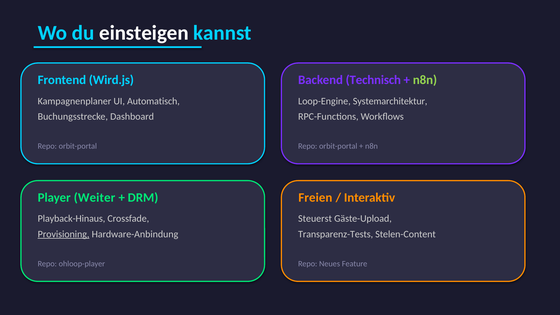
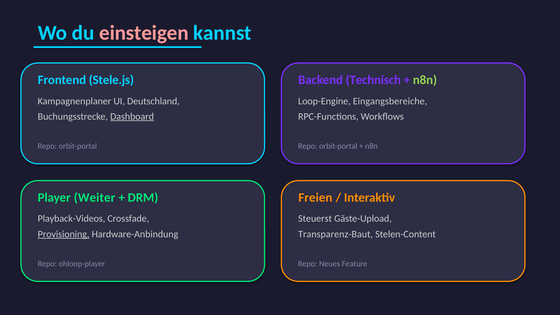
einsteigen colour: white -> pink (144, 33)
Wird.js: Wird.js -> Stele.js (111, 80)
Automatisch: Automatisch -> Deutschland (153, 101)
Systemarchitektur: Systemarchitektur -> Eingangsbereiche (390, 101)
Dashboard underline: none -> present (132, 117)
Playback-Hinaus: Playback-Hinaus -> Playback-Videos (71, 219)
Transparenz-Tests: Transparenz-Tests -> Transparenz-Baut (336, 234)
